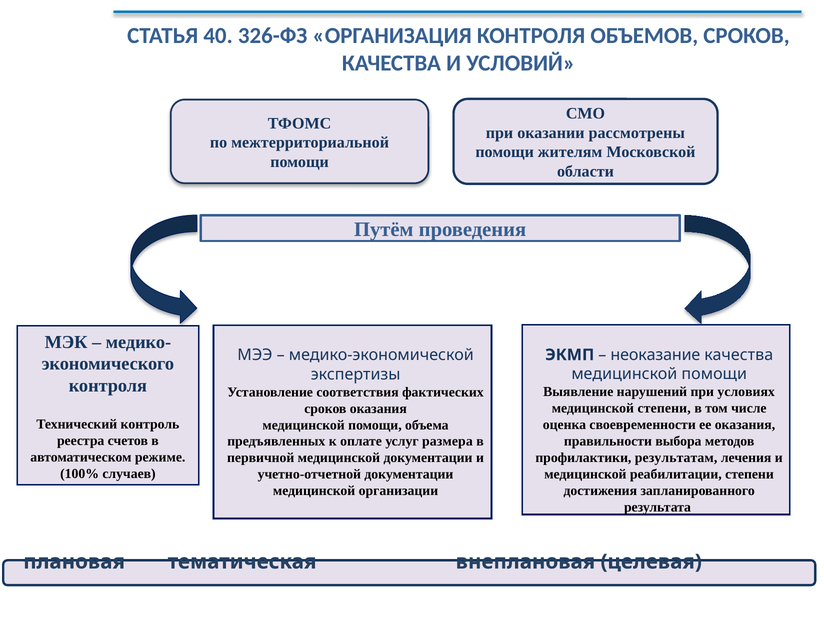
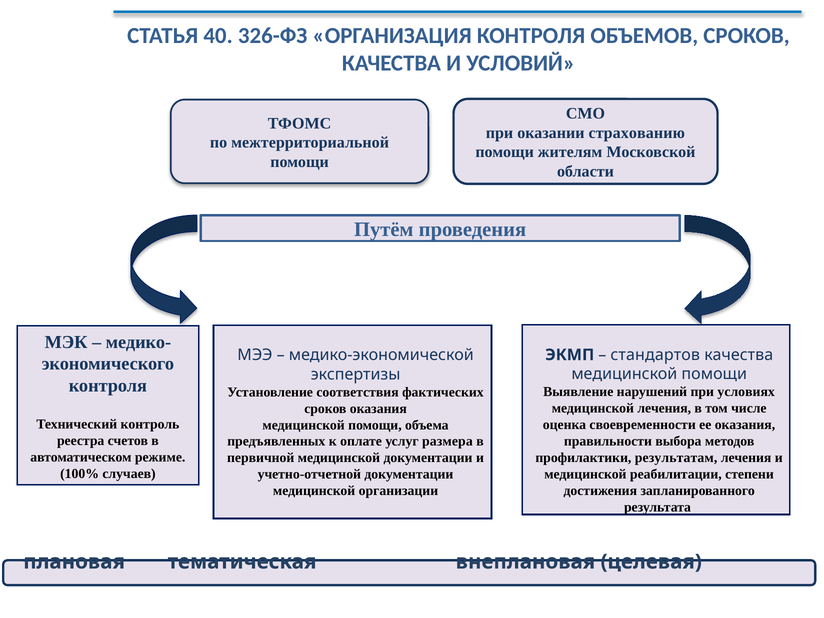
рассмотрены: рассмотрены -> страхованию (637, 133)
неоказание: неоказание -> стандартов (655, 355)
медицинской степени: степени -> лечения (664, 408)
